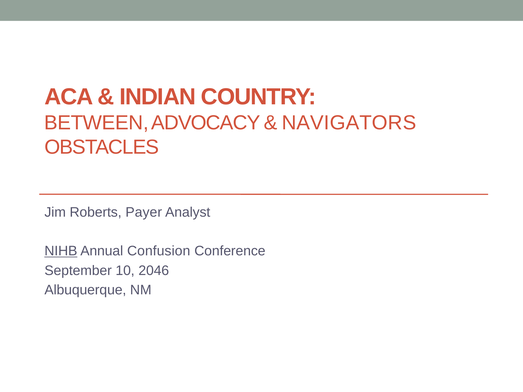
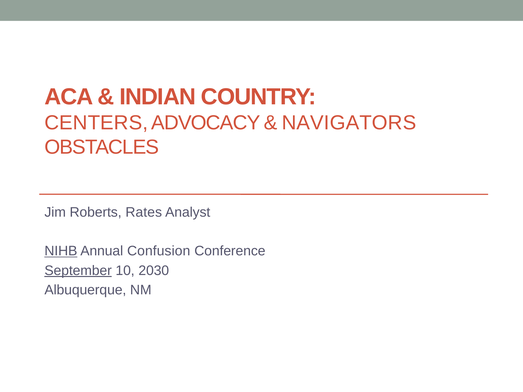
BETWEEN: BETWEEN -> CENTERS (96, 123)
Payer: Payer -> Rates (144, 212)
September underline: none -> present (78, 271)
2046: 2046 -> 2030 (154, 271)
